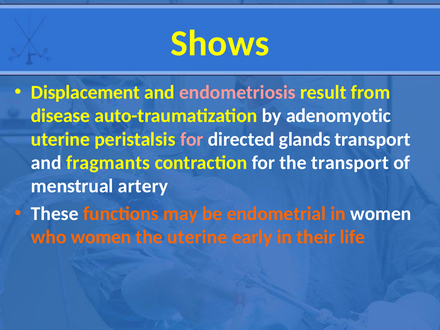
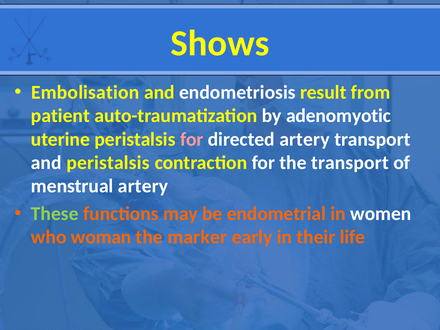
Displacement: Displacement -> Embolisation (85, 92)
endometriosis colour: pink -> white (237, 92)
disease: disease -> patient (60, 116)
directed glands: glands -> artery (305, 139)
and fragmants: fragmants -> peristalsis (108, 163)
These colour: white -> light green (55, 214)
who women: women -> woman (101, 237)
the uterine: uterine -> marker (197, 237)
